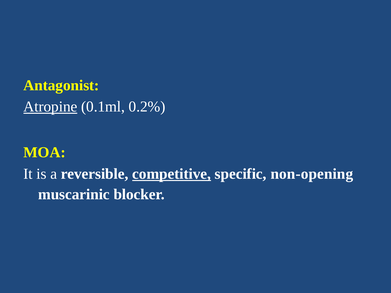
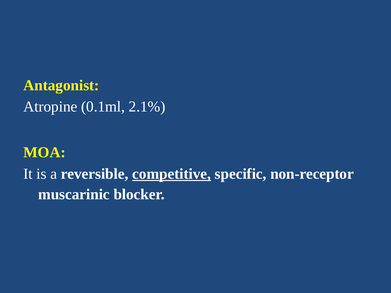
Atropine underline: present -> none (50, 107)
0.2%: 0.2% -> 2.1% (147, 107)
non-opening: non-opening -> non-receptor (312, 174)
